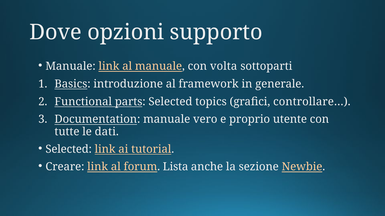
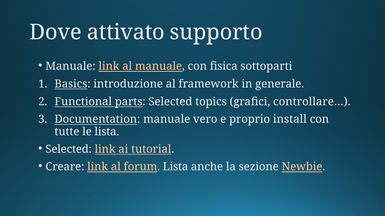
opzioni: opzioni -> attivato (126, 32)
volta: volta -> fisica (224, 66)
utente: utente -> install (290, 120)
le dati: dati -> lista (107, 132)
